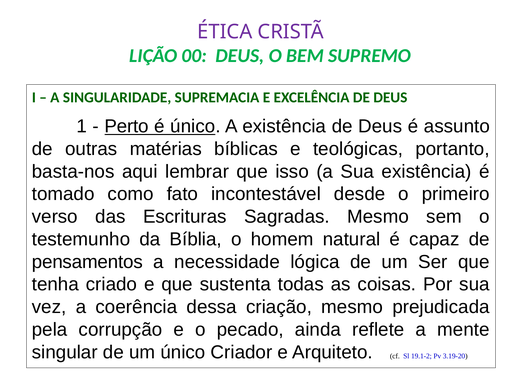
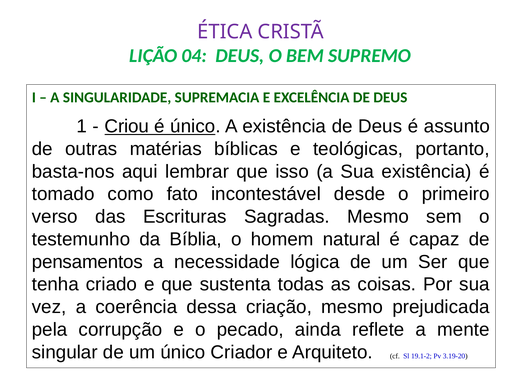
00: 00 -> 04 (194, 56)
Perto: Perto -> Criou (127, 126)
